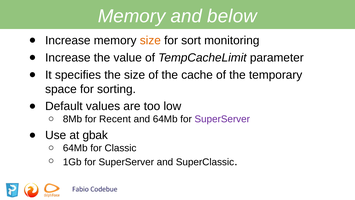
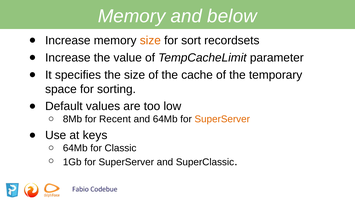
monitoring: monitoring -> recordsets (232, 40)
SuperServer colour: purple -> orange (222, 119)
gbak: gbak -> keys (95, 135)
